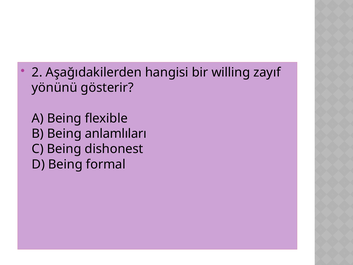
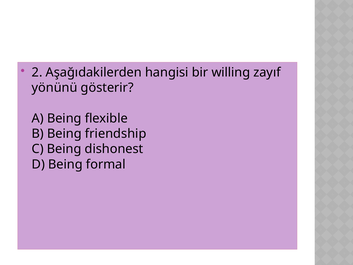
anlamlıları: anlamlıları -> friendship (116, 134)
